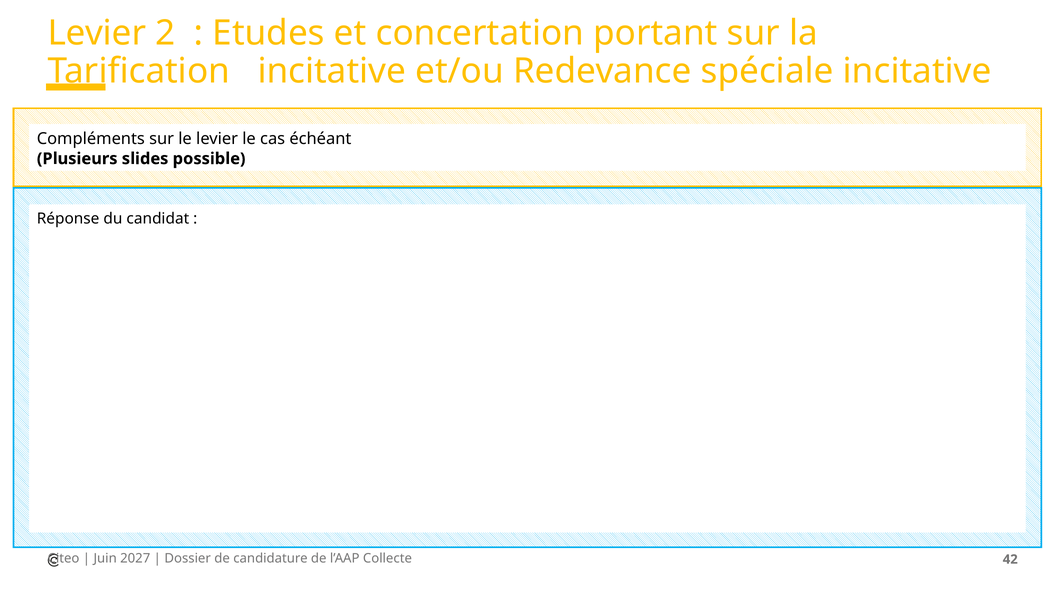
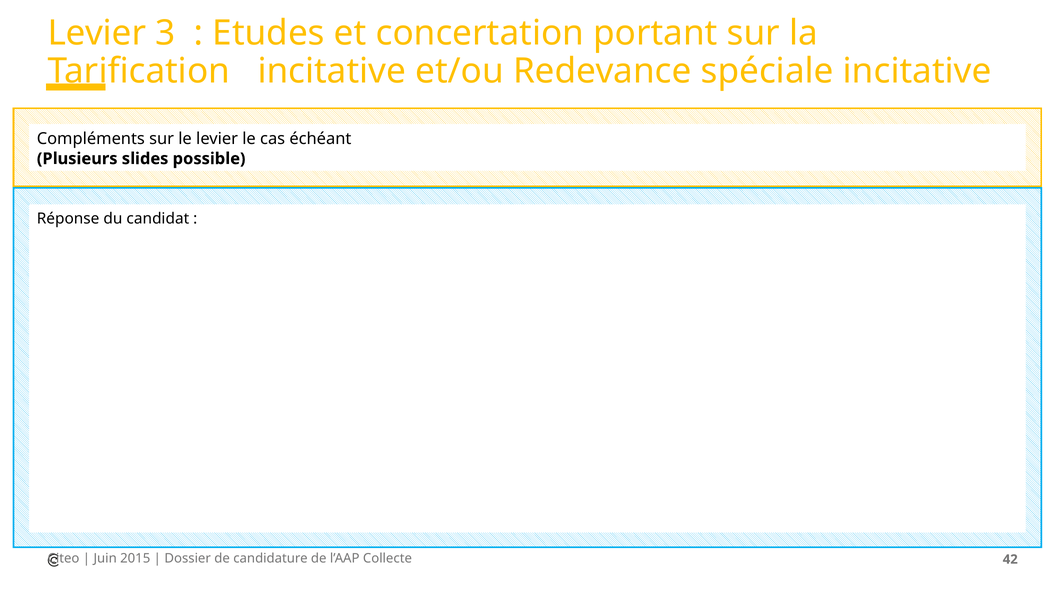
2: 2 -> 3 (166, 33)
2027: 2027 -> 2015 (135, 559)
